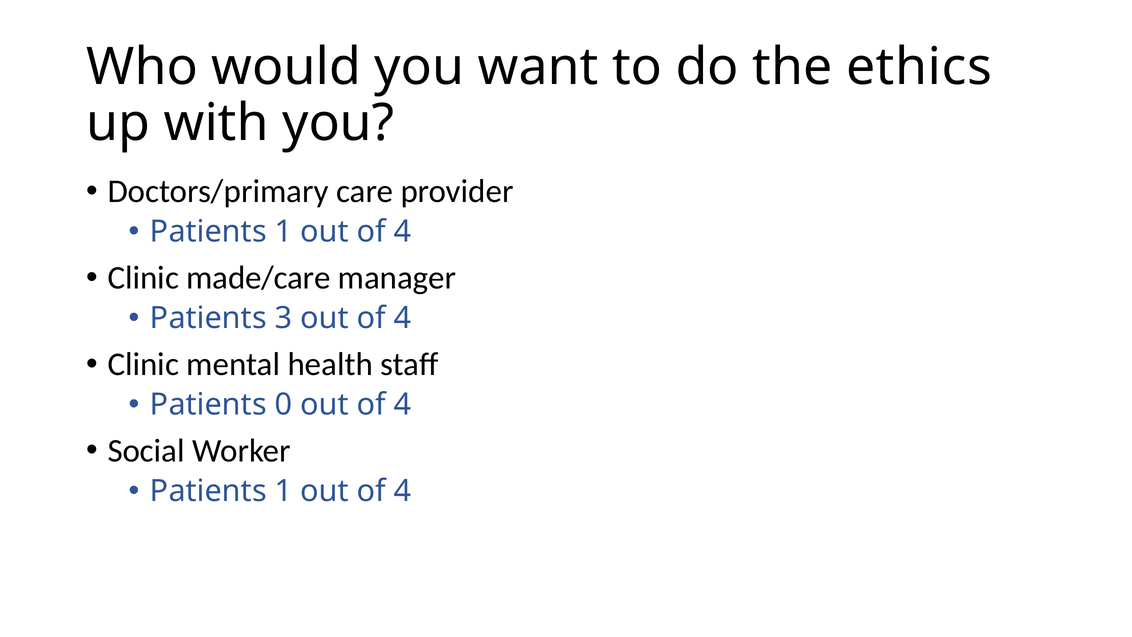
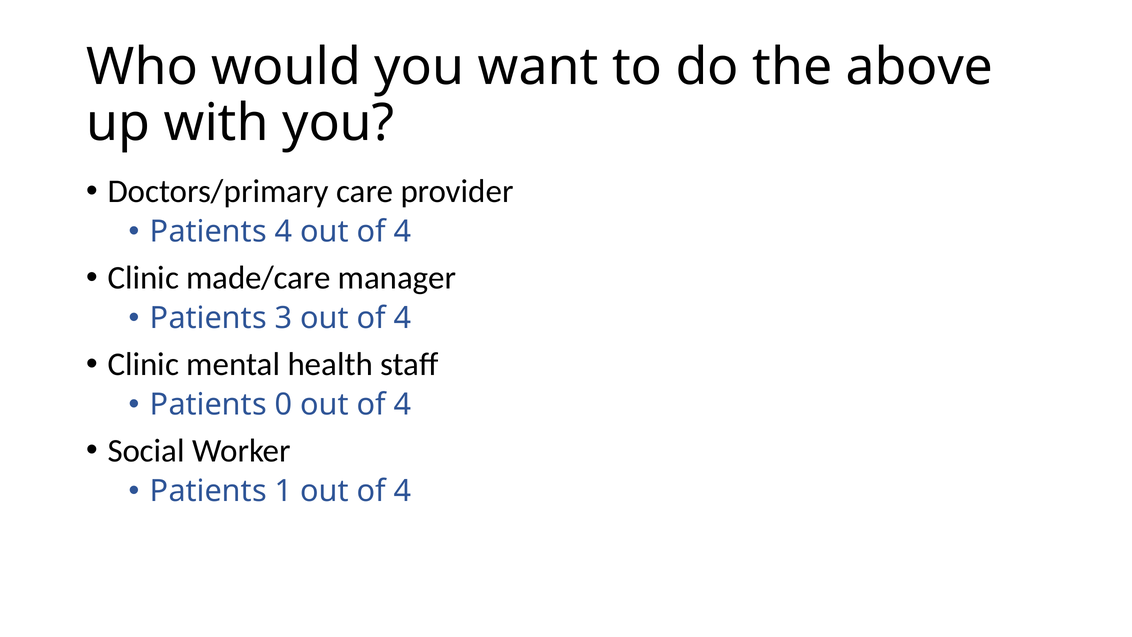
ethics: ethics -> above (919, 67)
1: 1 -> 4 (283, 232)
